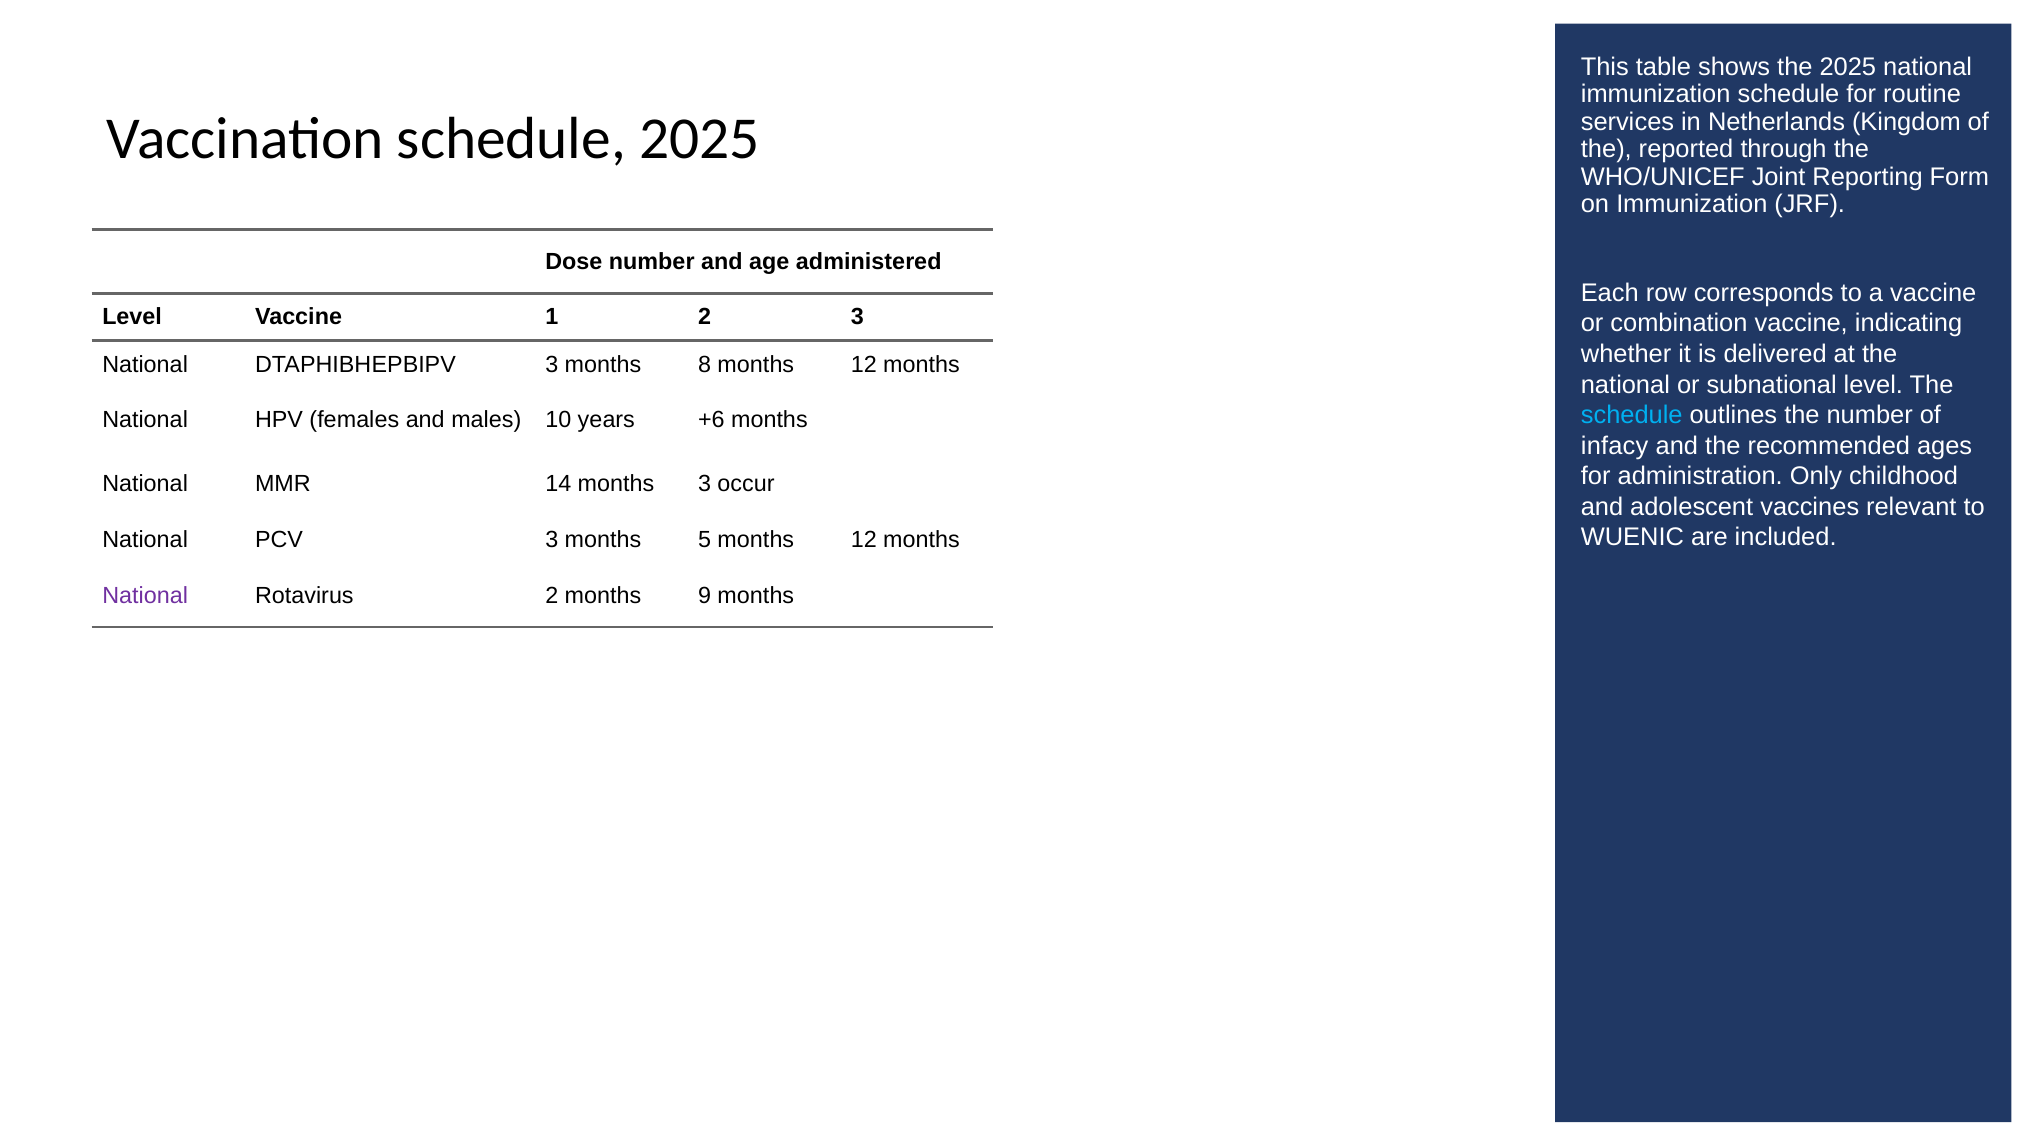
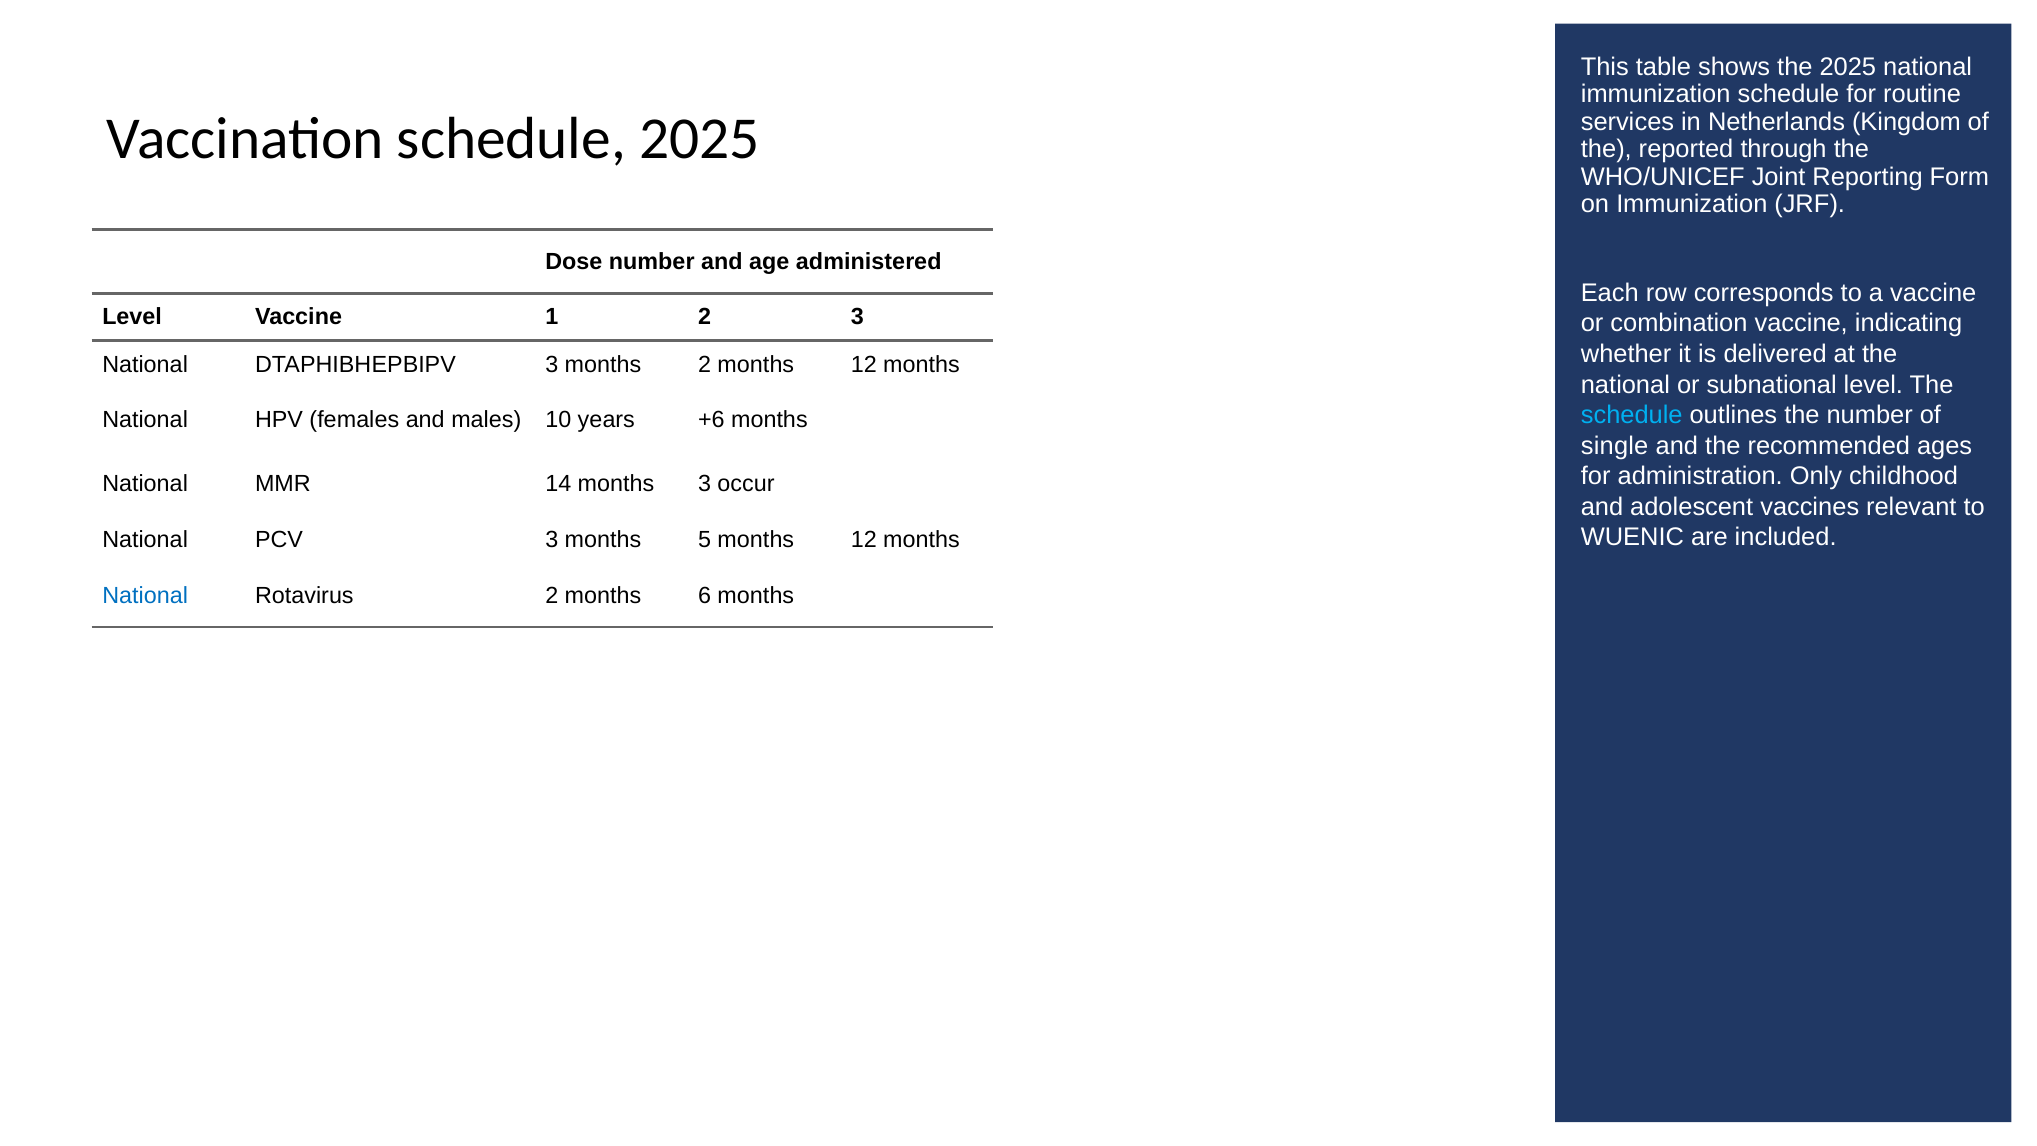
months 8: 8 -> 2 (705, 364)
infacy: infacy -> single (1615, 446)
National colour: purple -> blue (145, 595)
9: 9 -> 6 (705, 595)
